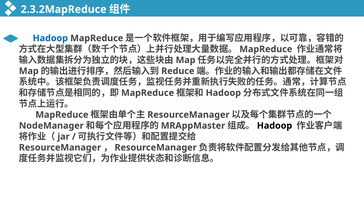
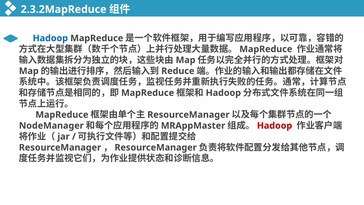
Hadoop colour: black -> red (275, 125)
